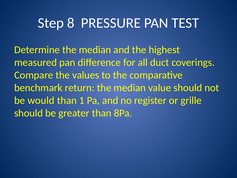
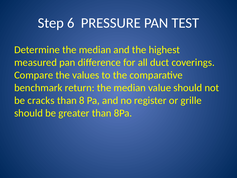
8: 8 -> 6 (71, 23)
would: would -> cracks (41, 100)
1: 1 -> 8 (82, 100)
